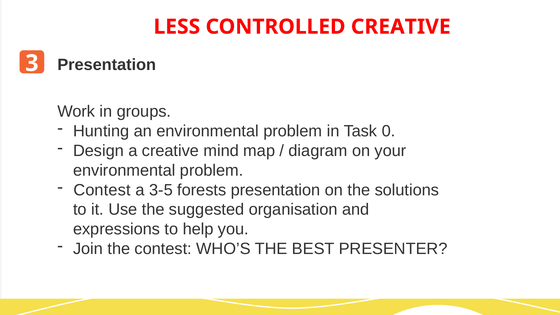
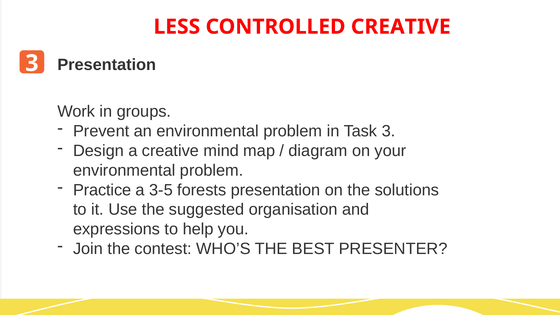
Hunting: Hunting -> Prevent (101, 131)
Task 0: 0 -> 3 (388, 131)
Contest: Contest -> Practice (102, 190)
